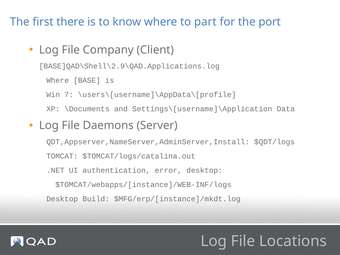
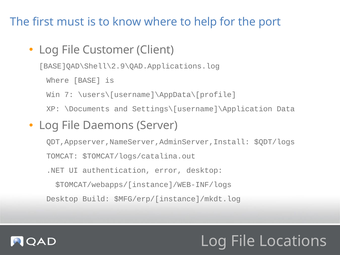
there: there -> must (70, 22)
part: part -> help (205, 22)
Company: Company -> Customer (108, 50)
